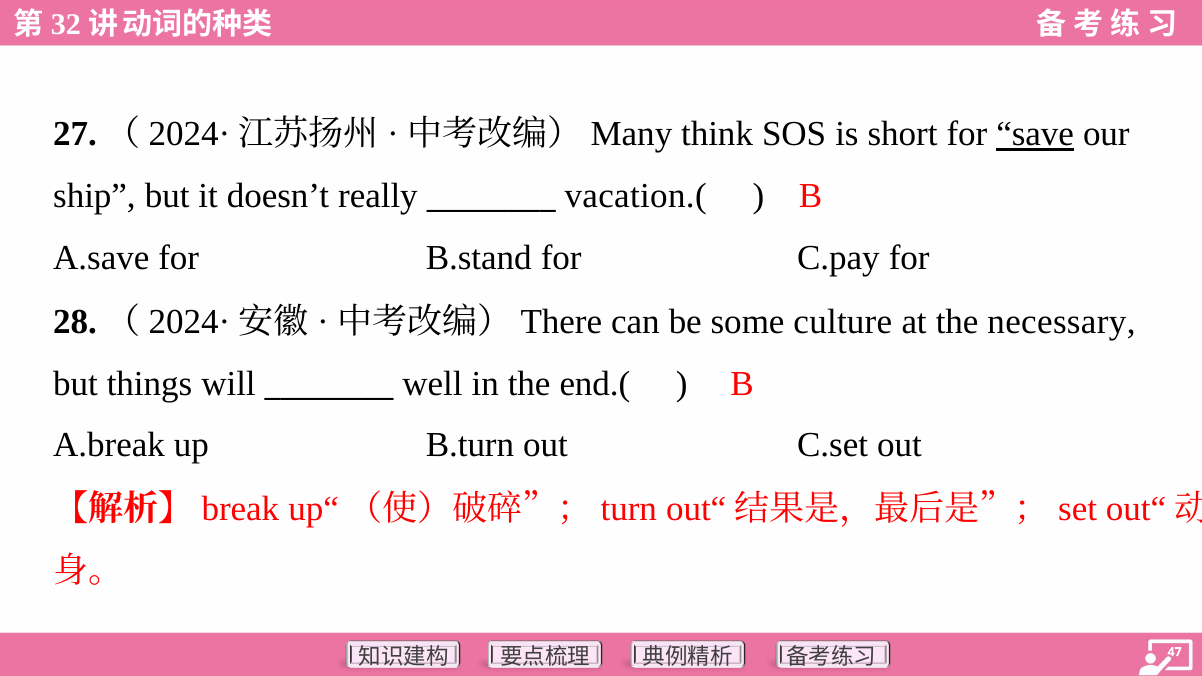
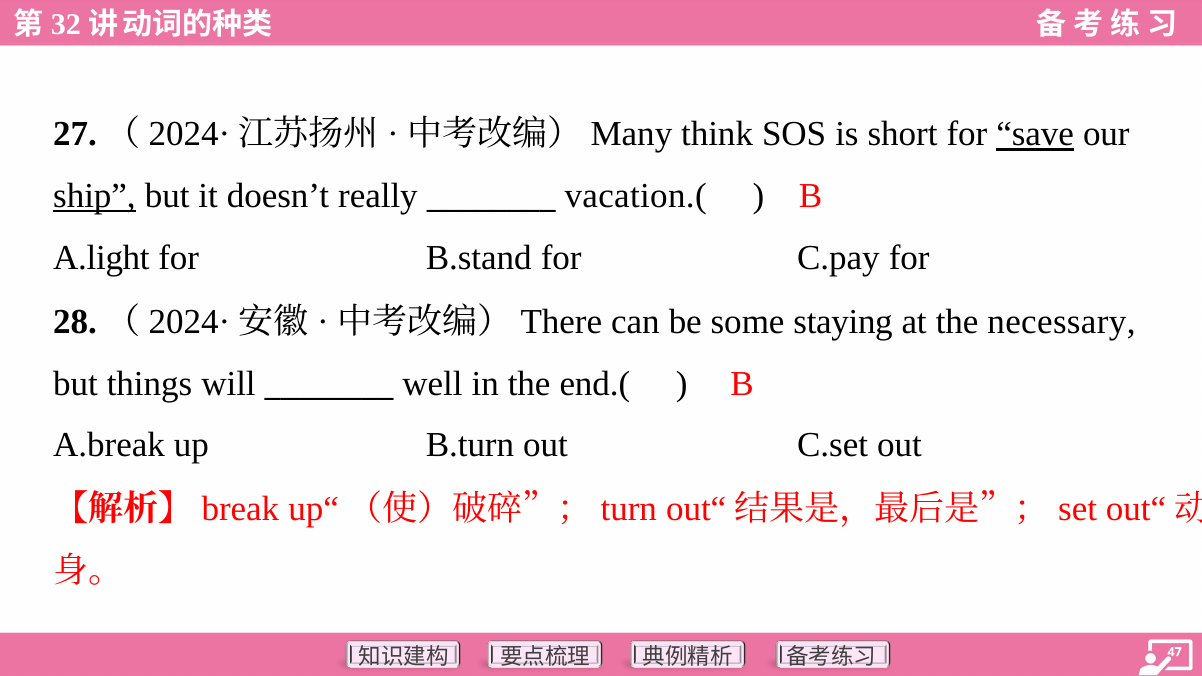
ship underline: none -> present (94, 196)
A.save: A.save -> A.light (101, 258)
culture: culture -> staying (843, 322)
